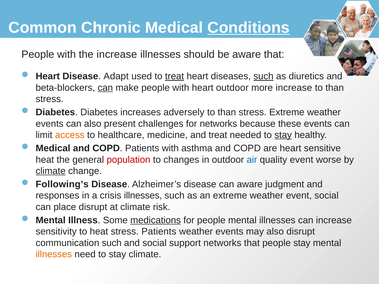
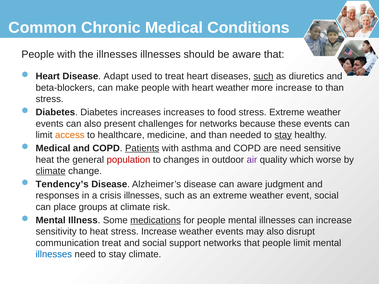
Conditions underline: present -> none (249, 28)
the increase: increase -> illnesses (117, 54)
treat underline: present -> none (175, 76)
can underline: present -> none (105, 88)
heart outdoor: outdoor -> weather (232, 88)
increases adversely: adversely -> increases (184, 112)
than: than -> food (227, 112)
and treat: treat -> than (218, 135)
Patients underline: none -> present (142, 148)
are heart: heart -> need (290, 148)
air colour: blue -> purple (252, 160)
quality event: event -> which (302, 160)
Following’s: Following’s -> Tendency’s (62, 184)
place disrupt: disrupt -> groups (93, 207)
stress Patients: Patients -> Increase (159, 232)
communication such: such -> treat (112, 243)
people stay: stay -> limit (302, 243)
illnesses colour: orange -> blue (54, 255)
